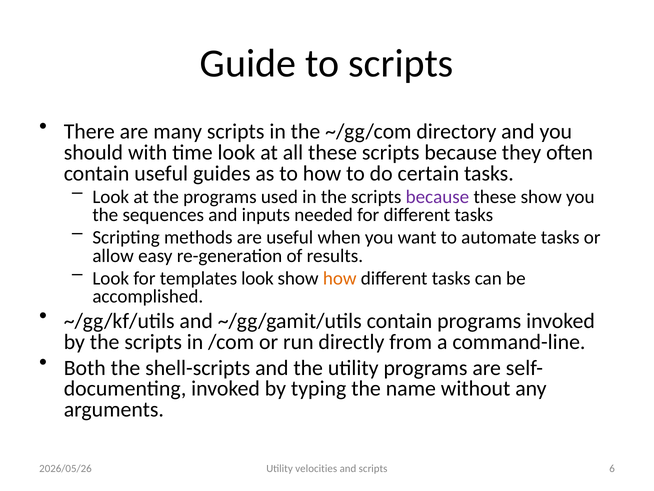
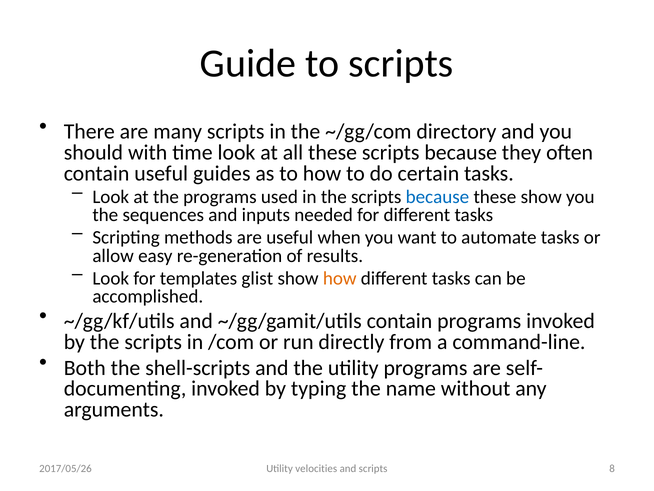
because colour: purple -> blue (437, 197)
templates look: look -> glist (257, 278)
6: 6 -> 8 (612, 468)
2026/05/26: 2026/05/26 -> 2017/05/26 (65, 468)
